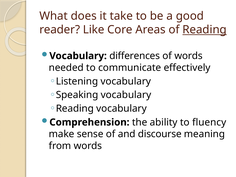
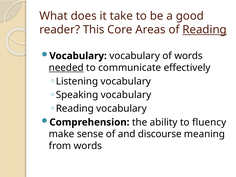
Like: Like -> This (94, 30)
Vocabulary differences: differences -> vocabulary (135, 56)
needed underline: none -> present (66, 68)
